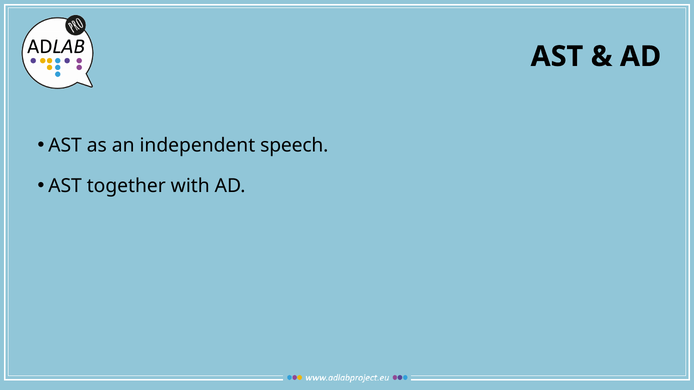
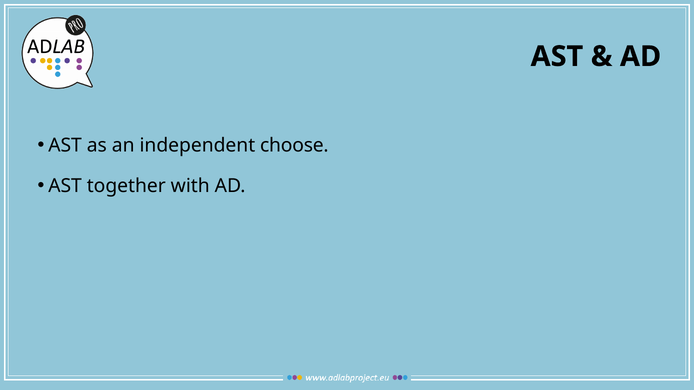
speech: speech -> choose (294, 146)
